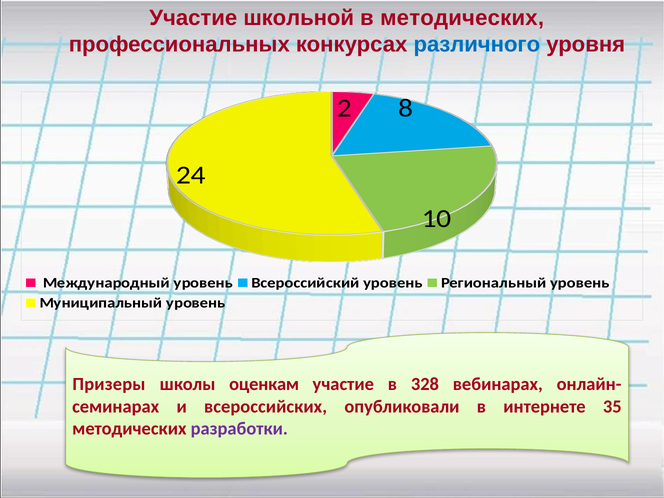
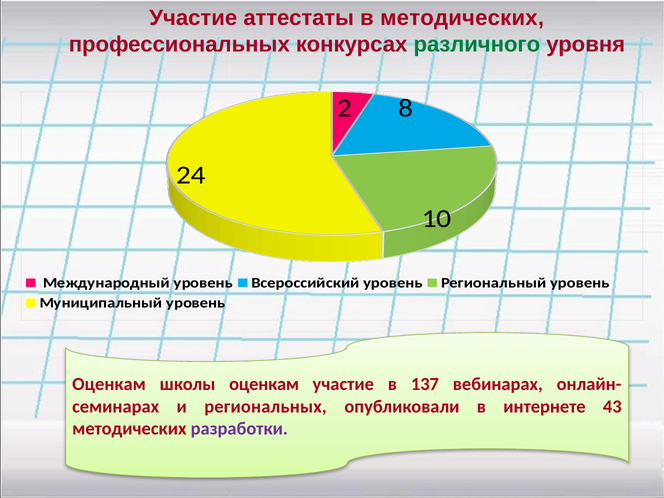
школьной: школьной -> аттестаты (299, 18)
различного colour: blue -> green (477, 45)
Призеры: Призеры -> Оценкам (109, 384)
328: 328 -> 137 (425, 384)
всероссийских: всероссийских -> региональных (265, 406)
35: 35 -> 43 (612, 406)
